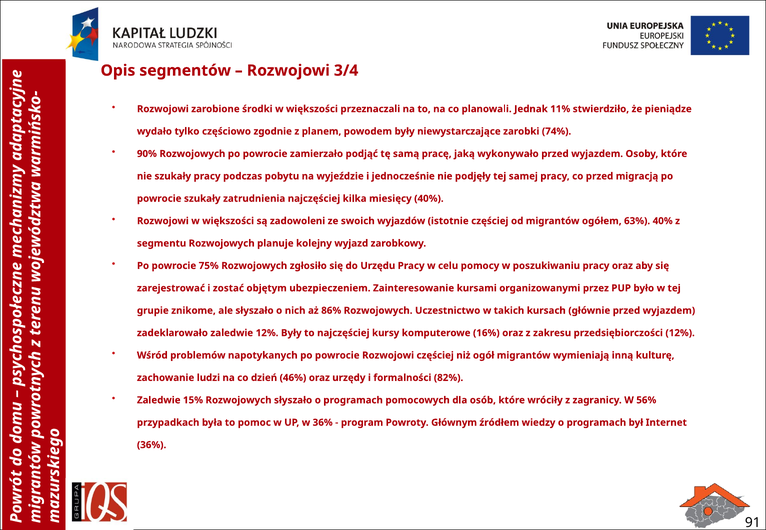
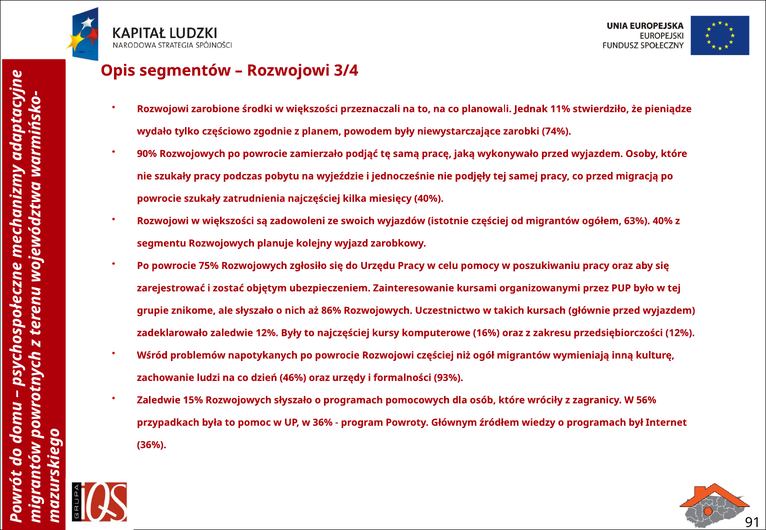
82%: 82% -> 93% (449, 378)
